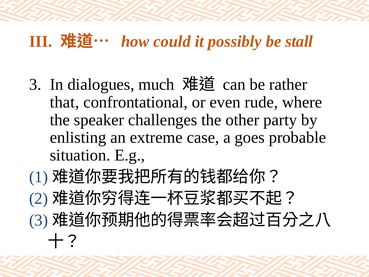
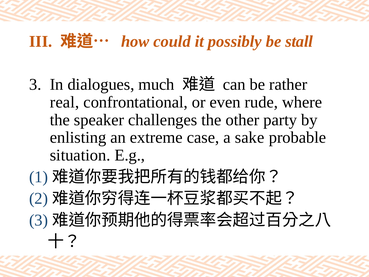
that: that -> real (65, 102)
goes: goes -> sake (250, 137)
